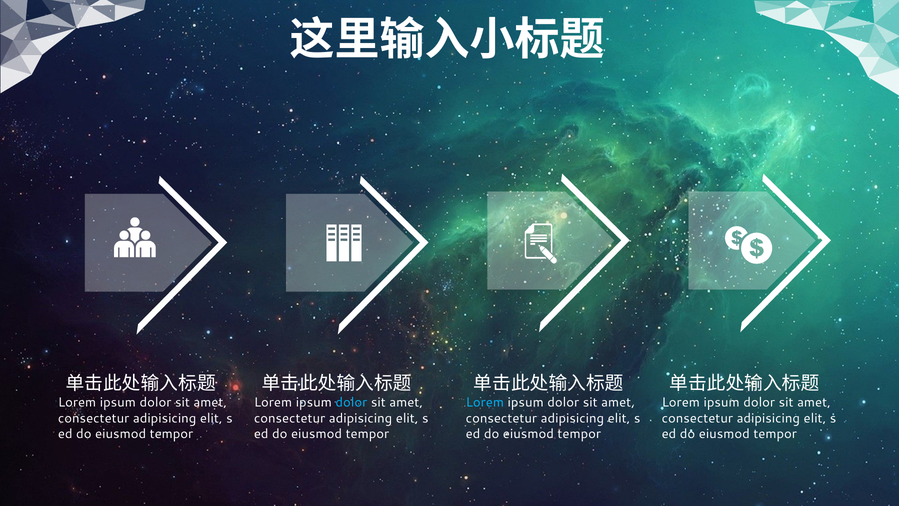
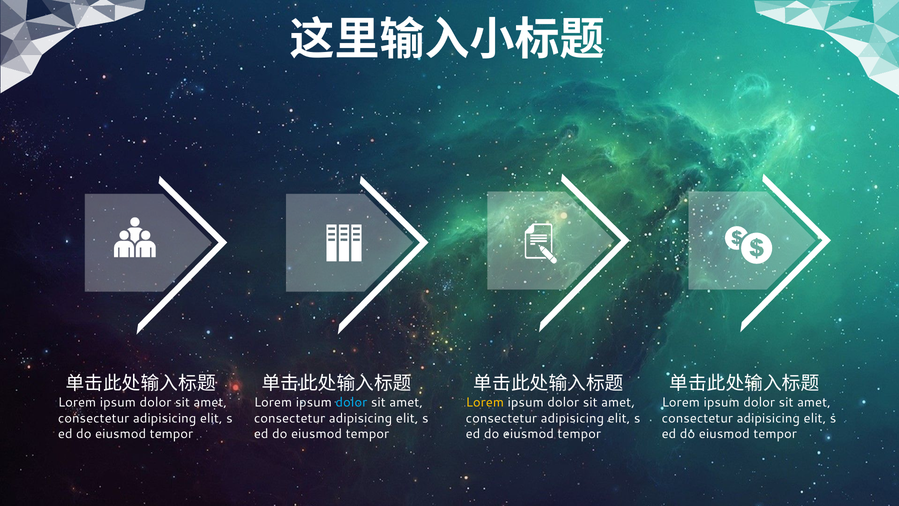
Lorem colour: light blue -> yellow (485, 402)
